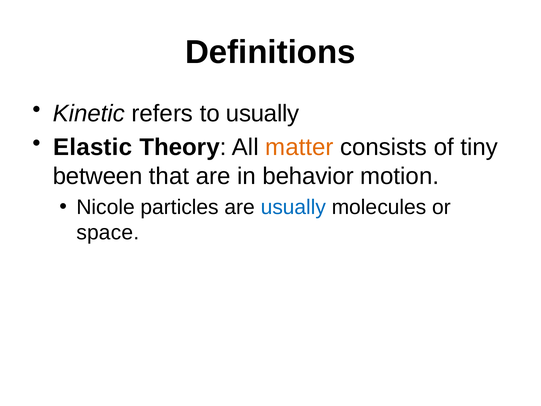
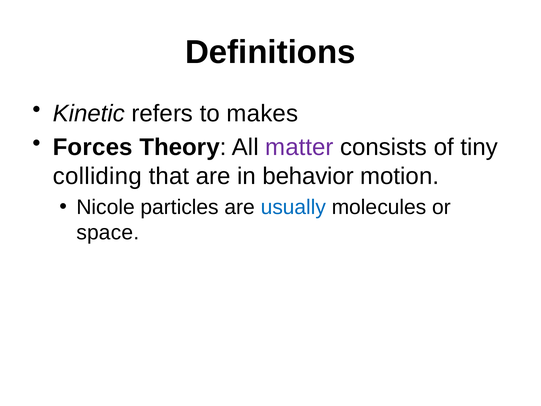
to usually: usually -> makes (262, 113)
Elastic: Elastic -> Forces (93, 147)
matter colour: orange -> purple (299, 147)
between: between -> colliding (97, 176)
